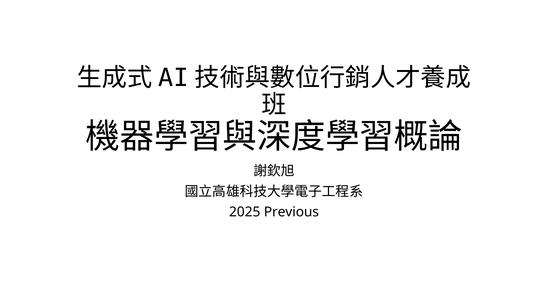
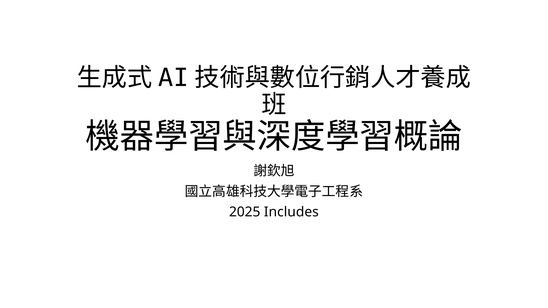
Previous: Previous -> Includes (291, 212)
